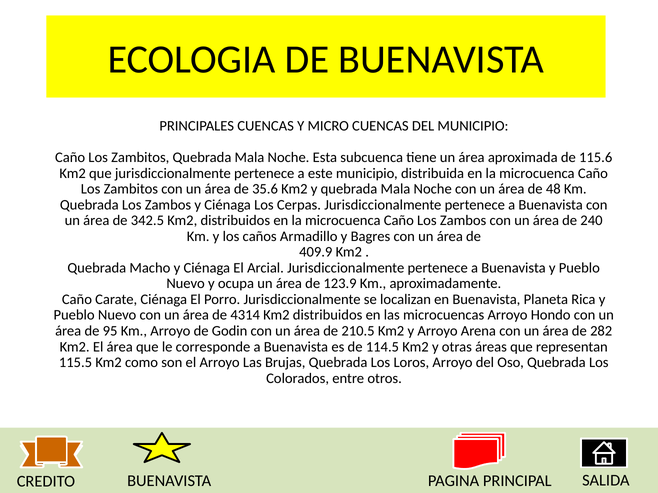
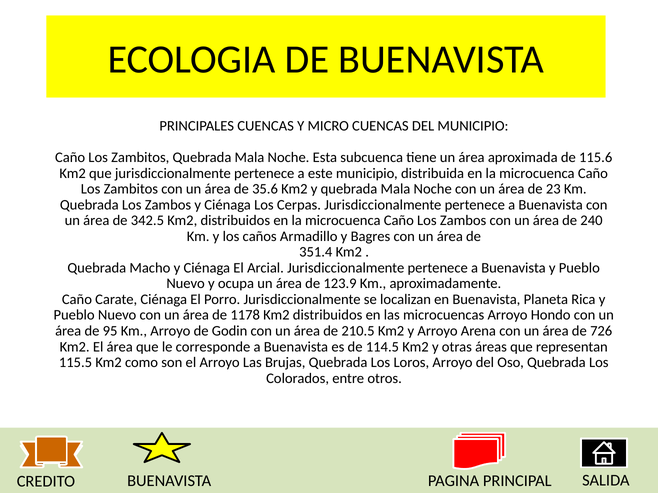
48: 48 -> 23 (553, 189)
409.9: 409.9 -> 351.4 (316, 252)
4314: 4314 -> 1178 (245, 316)
282: 282 -> 726 (601, 331)
